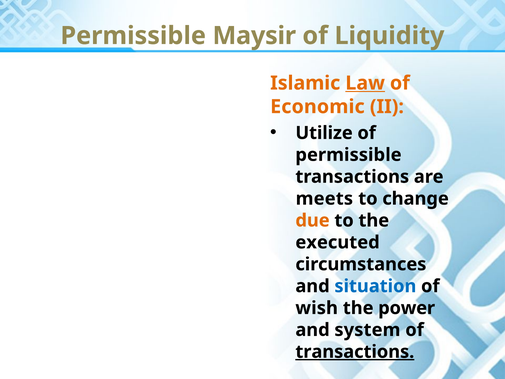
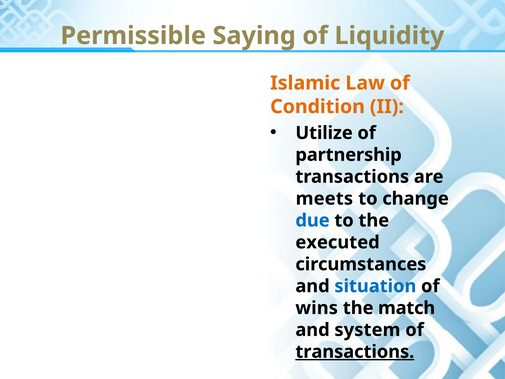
Maysir: Maysir -> Saying (254, 36)
Law underline: present -> none (365, 83)
Economic: Economic -> Condition (318, 107)
permissible: permissible -> partnership (349, 155)
due colour: orange -> blue (313, 220)
wish: wish -> wins (317, 308)
power: power -> match (407, 308)
